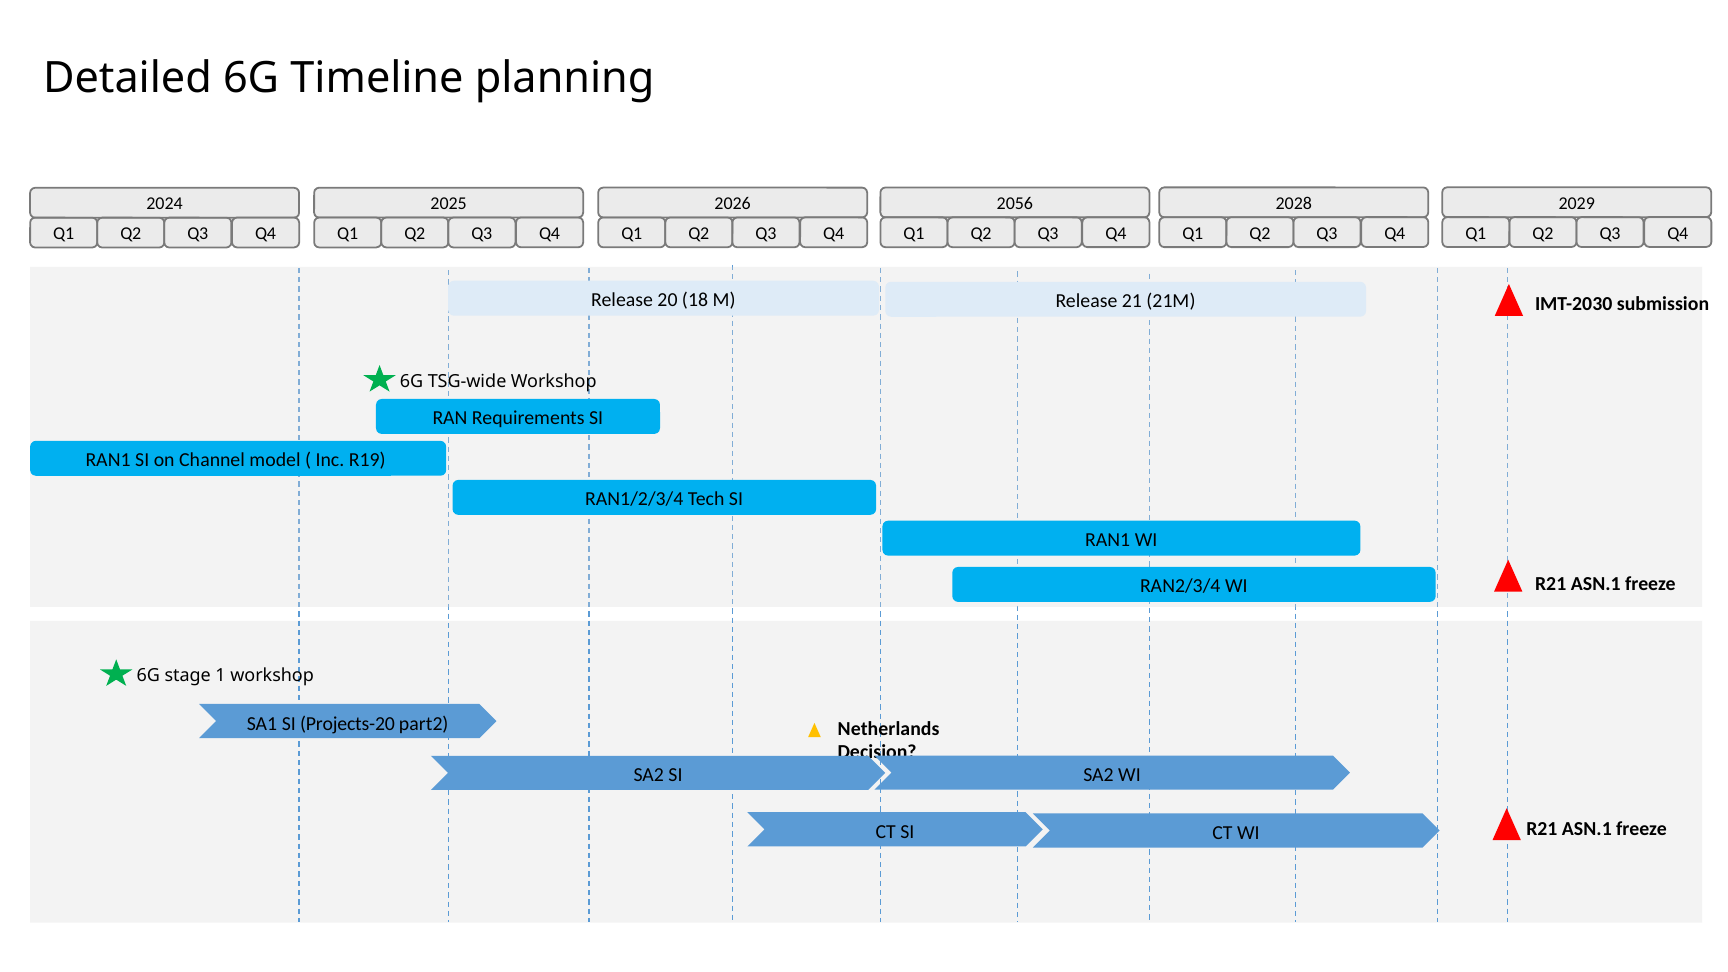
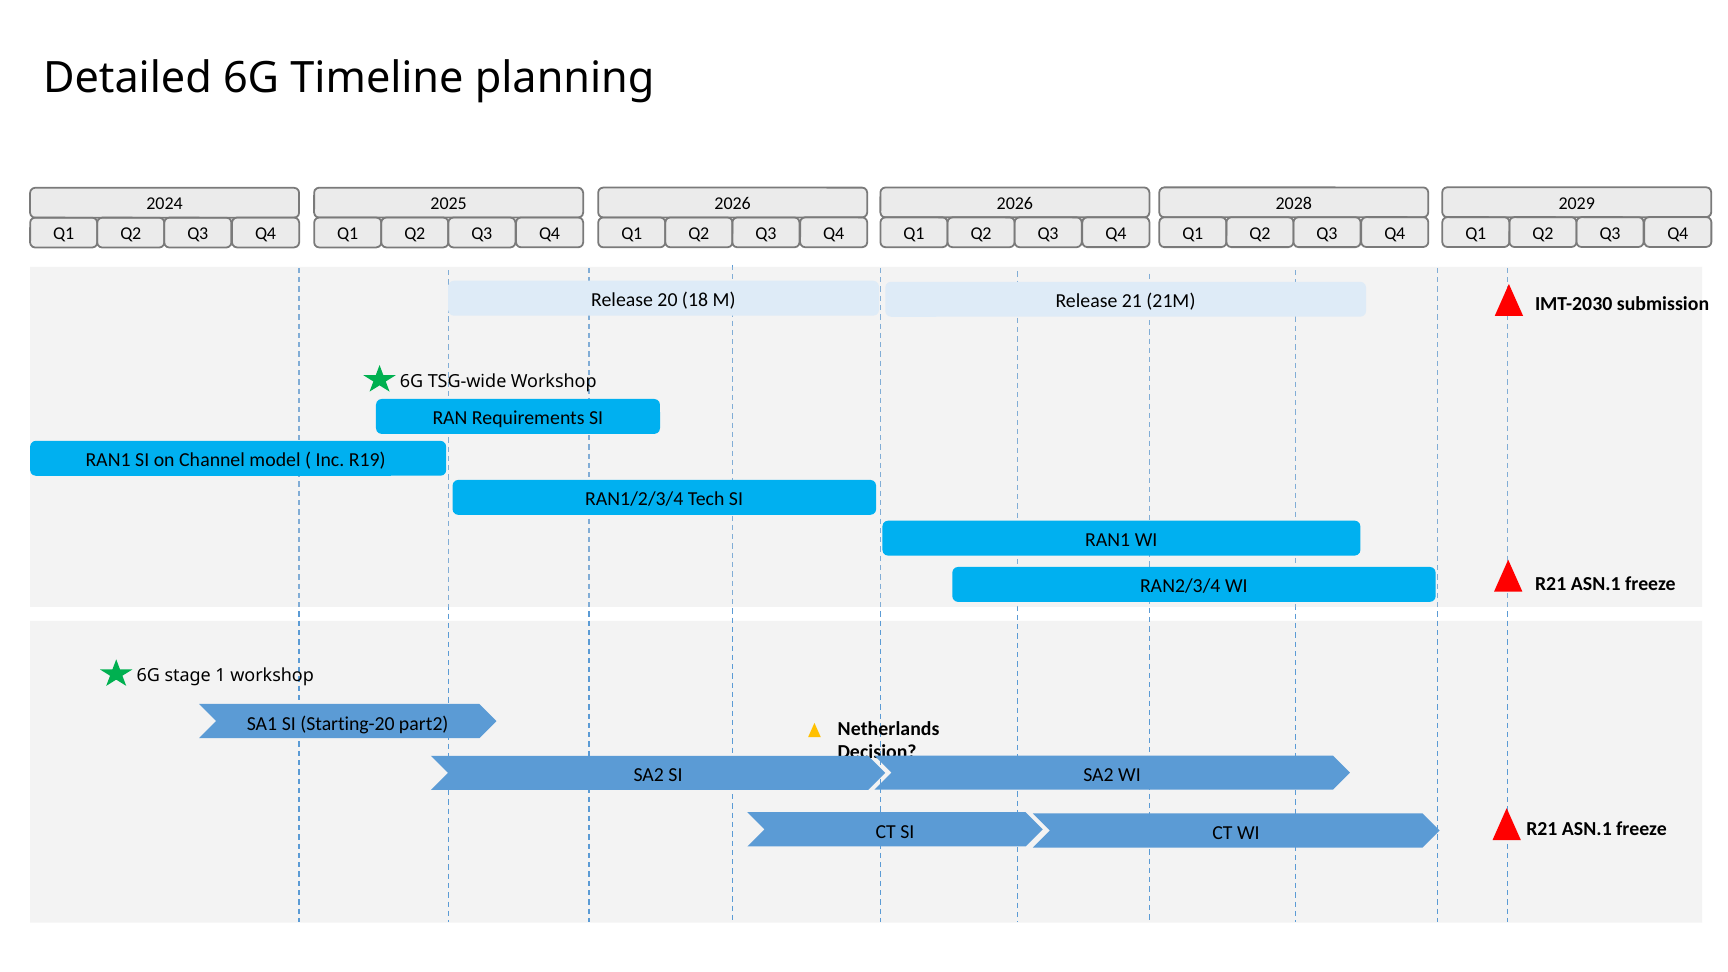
2056: 2056 -> 2026 (1015, 204)
Projects-20: Projects-20 -> Starting-20 (347, 724)
